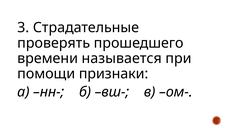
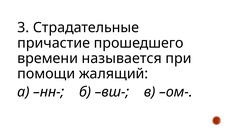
проверять: проверять -> причастие (54, 43)
признаки: признаки -> жалящий (114, 74)
